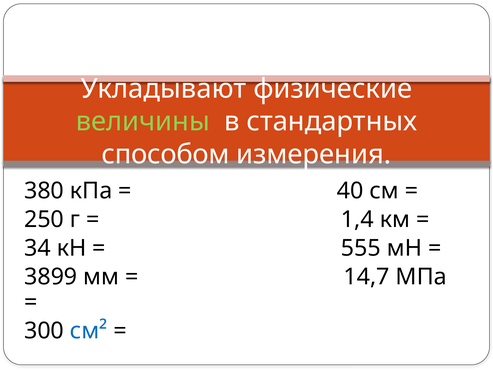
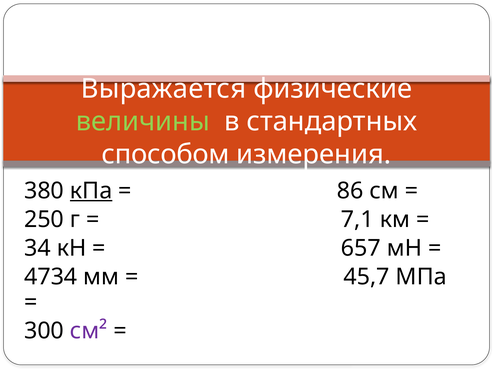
Укладывают: Укладывают -> Выражается (163, 89)
кПа underline: none -> present (91, 191)
40: 40 -> 86 (350, 191)
1,4: 1,4 -> 7,1 (357, 219)
555: 555 -> 657 (361, 248)
3899: 3899 -> 4734 (51, 277)
14,7: 14,7 -> 45,7 (367, 277)
см² colour: blue -> purple (89, 331)
